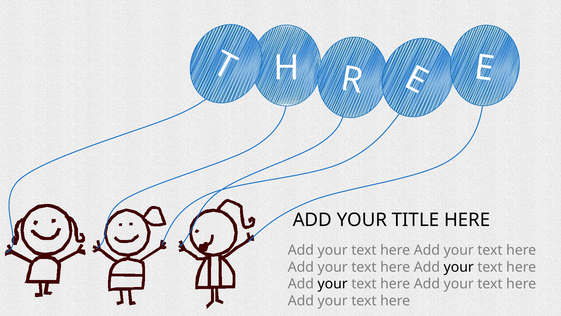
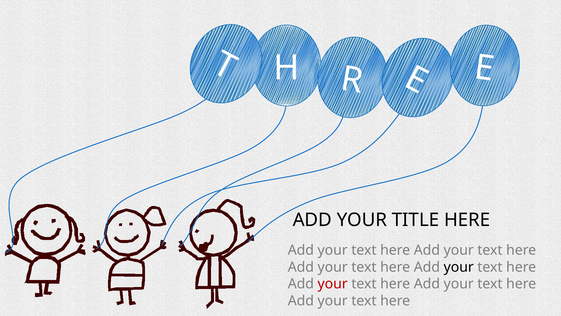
your colour: black -> red (333, 284)
